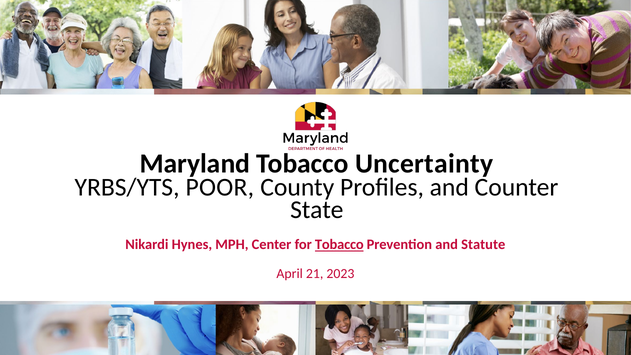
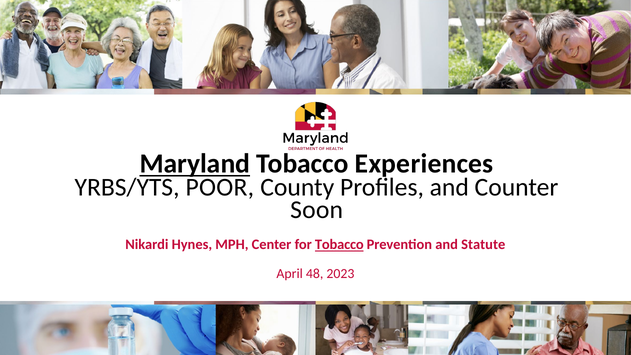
Maryland underline: none -> present (195, 164)
Uncertainty: Uncertainty -> Experiences (424, 164)
State: State -> Soon (317, 210)
21: 21 -> 48 (315, 274)
